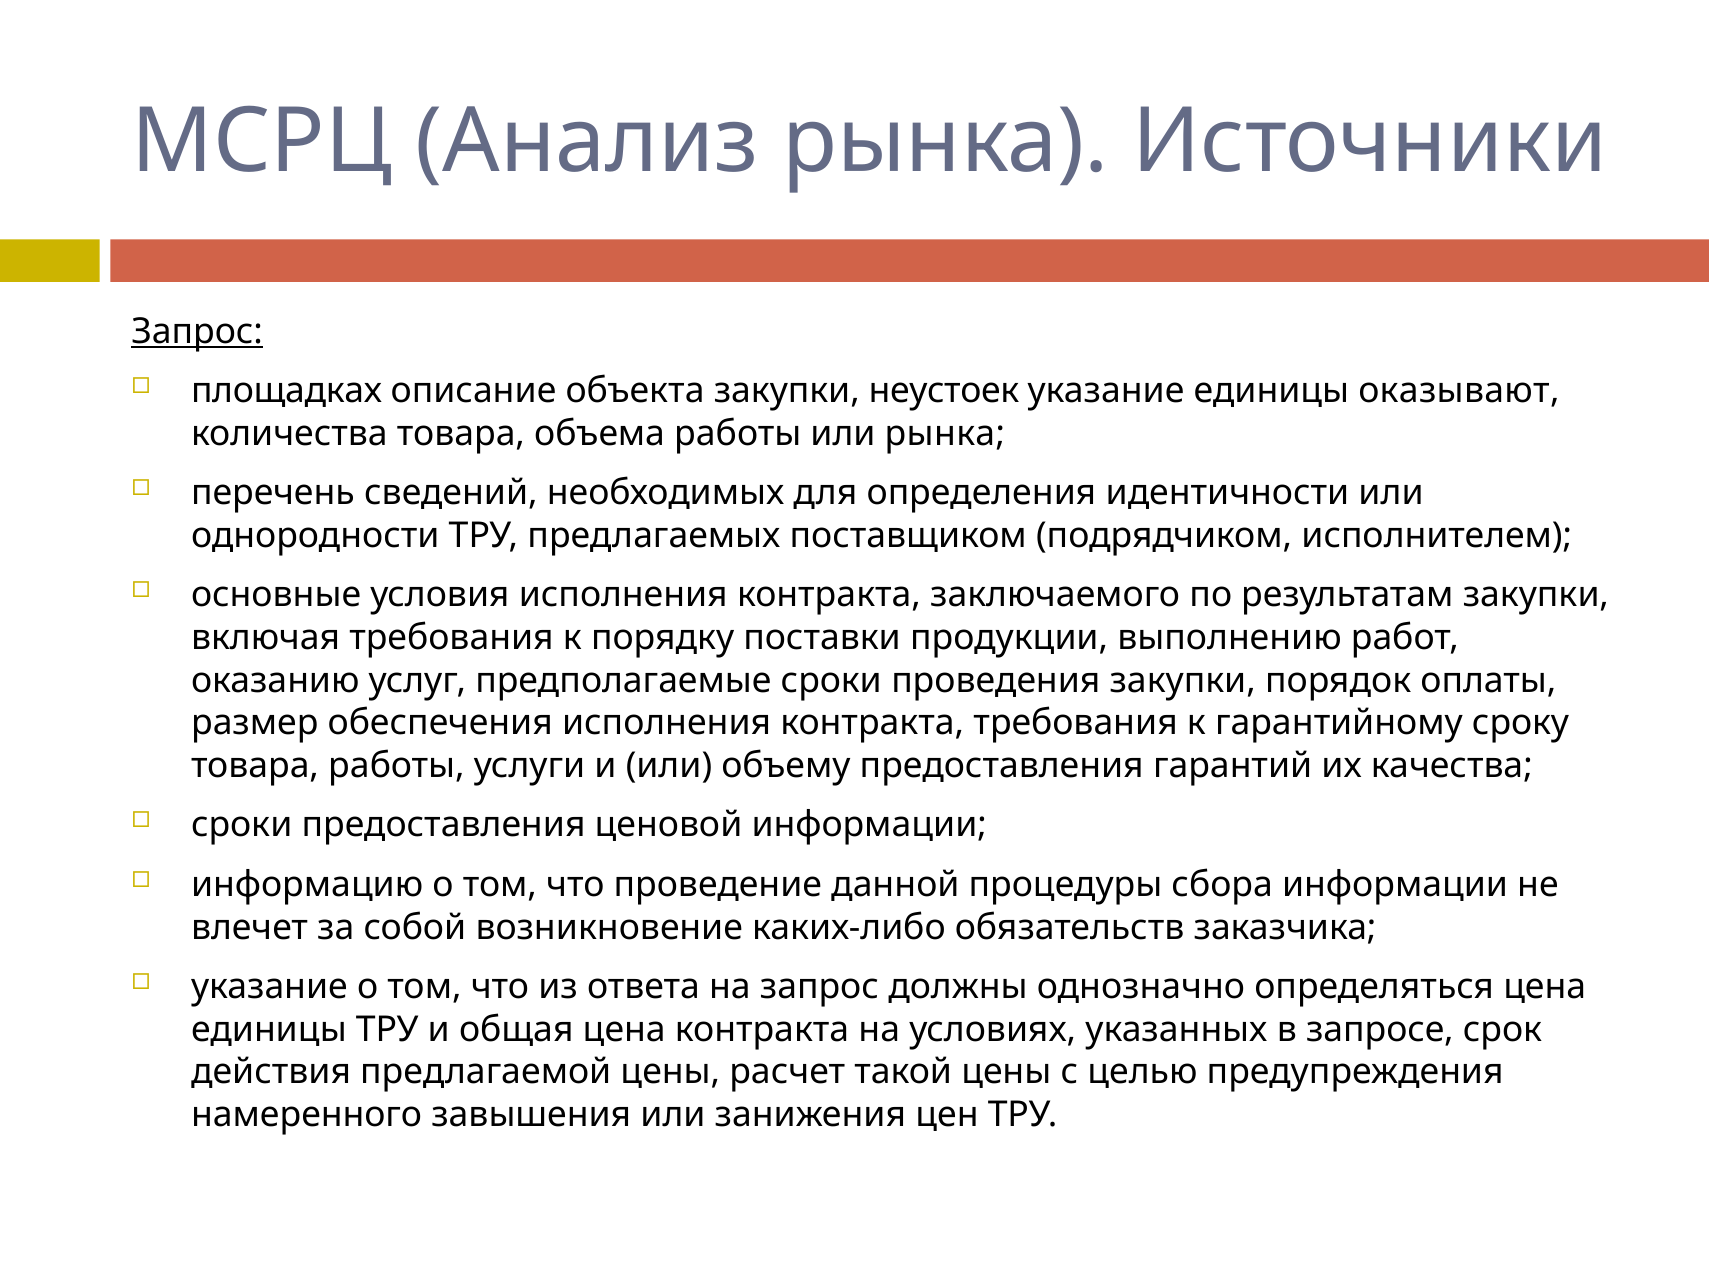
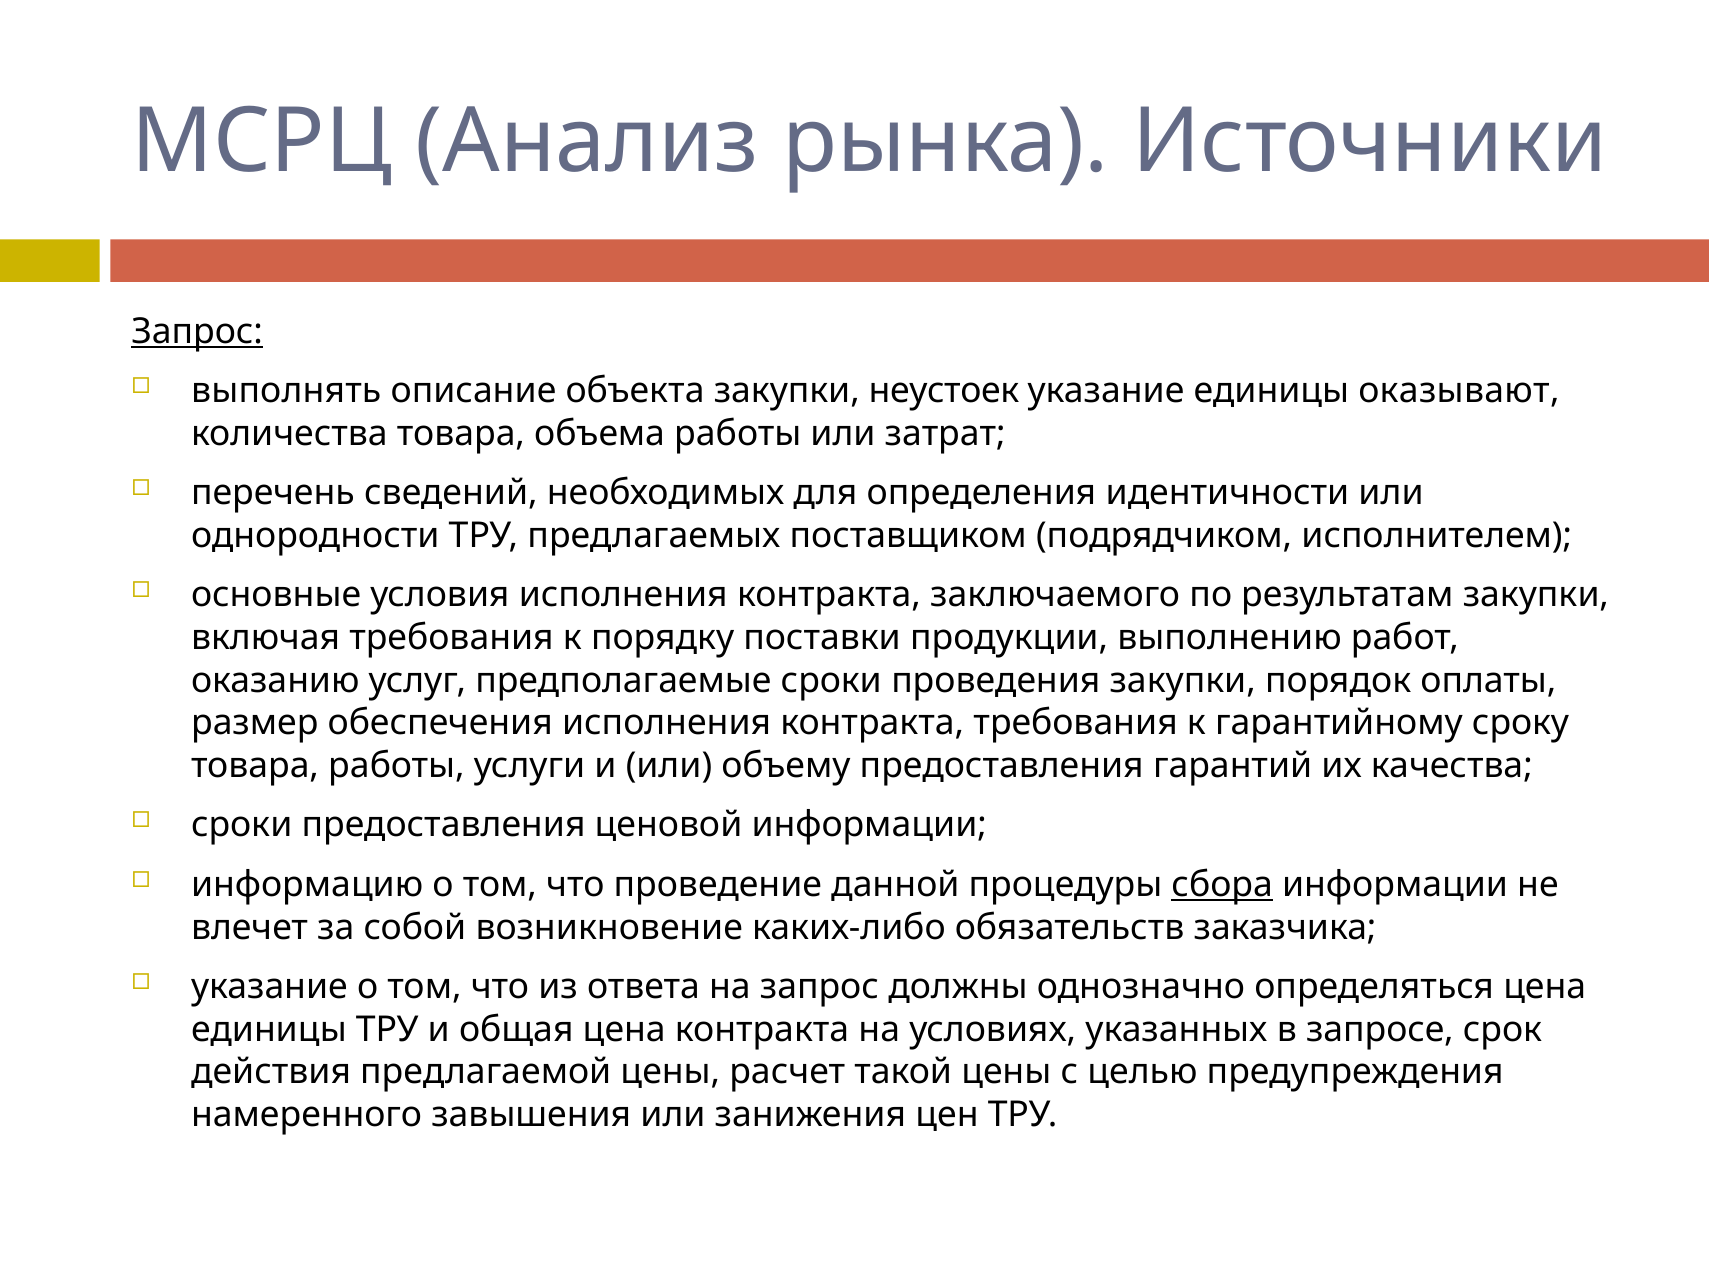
площадках: площадках -> выполнять (286, 391)
или рынка: рынка -> затрат (945, 433)
сбора underline: none -> present (1222, 884)
